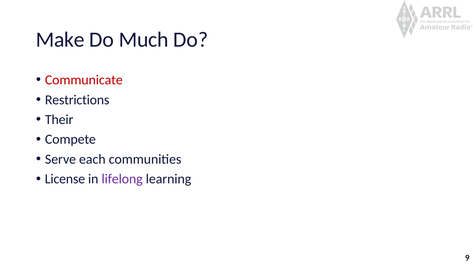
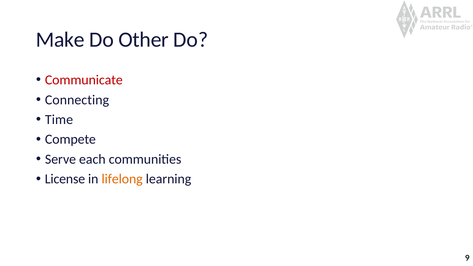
Much: Much -> Other (144, 40)
Restrictions: Restrictions -> Connecting (77, 100)
Their: Their -> Time (59, 120)
lifelong colour: purple -> orange (122, 179)
